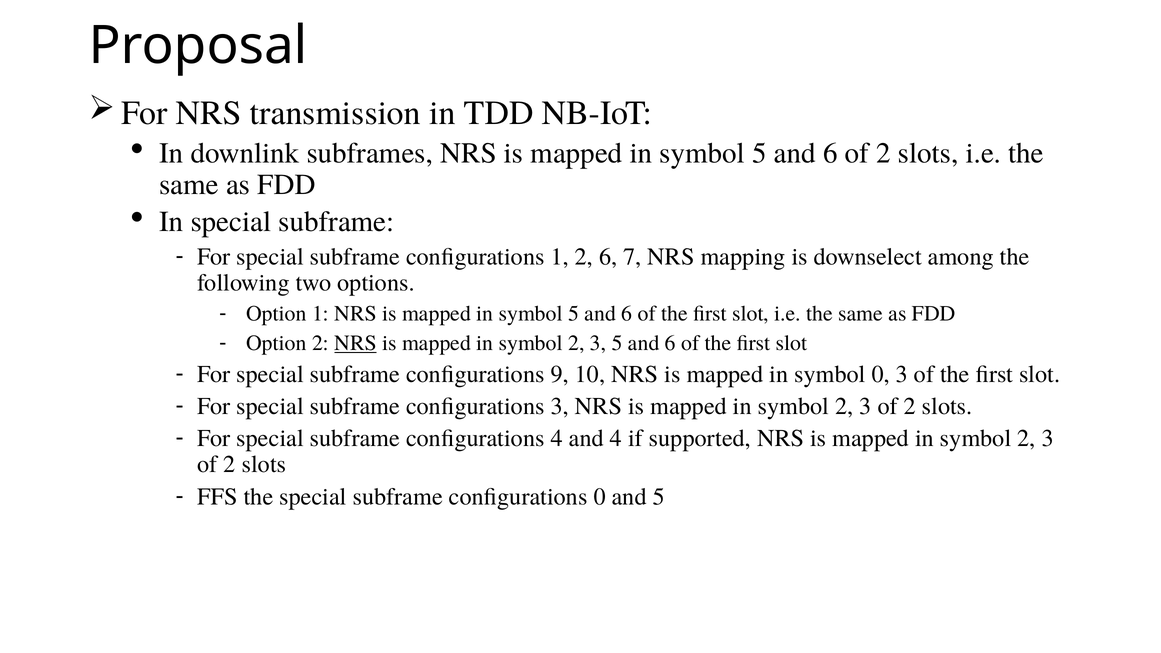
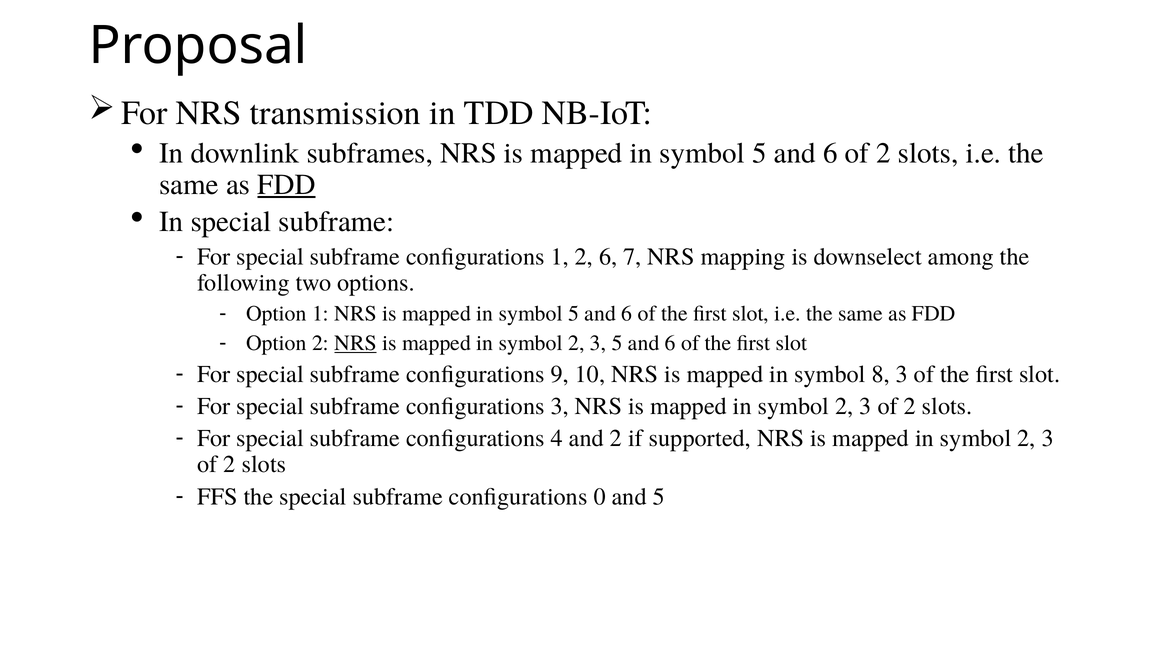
FDD underline: none -> present (286, 185)
symbol 0: 0 -> 8 (881, 374)
and 4: 4 -> 2 (616, 438)
